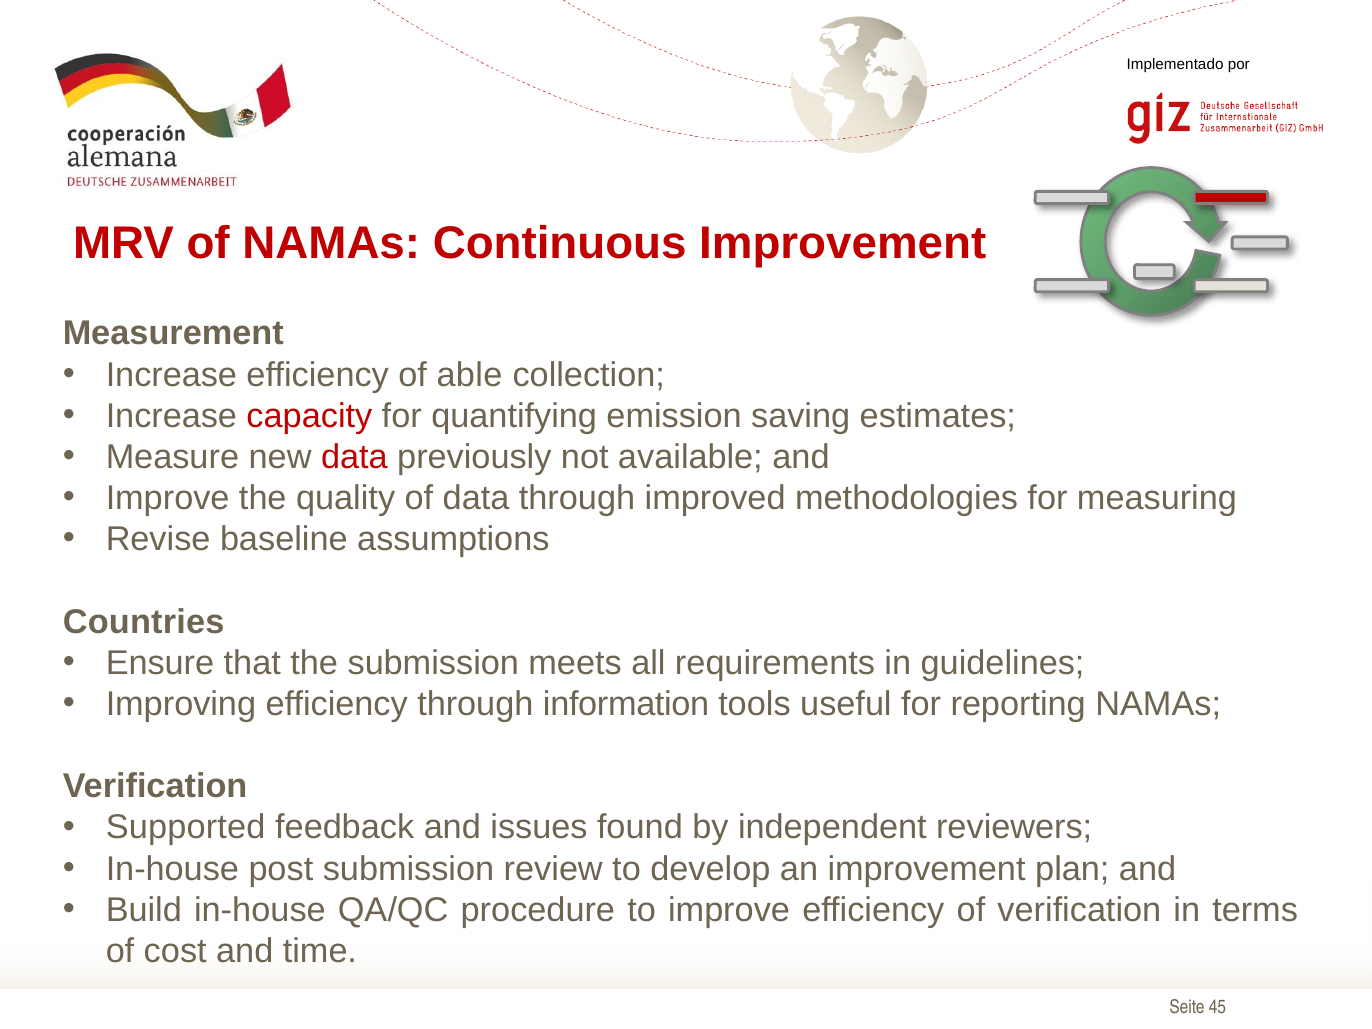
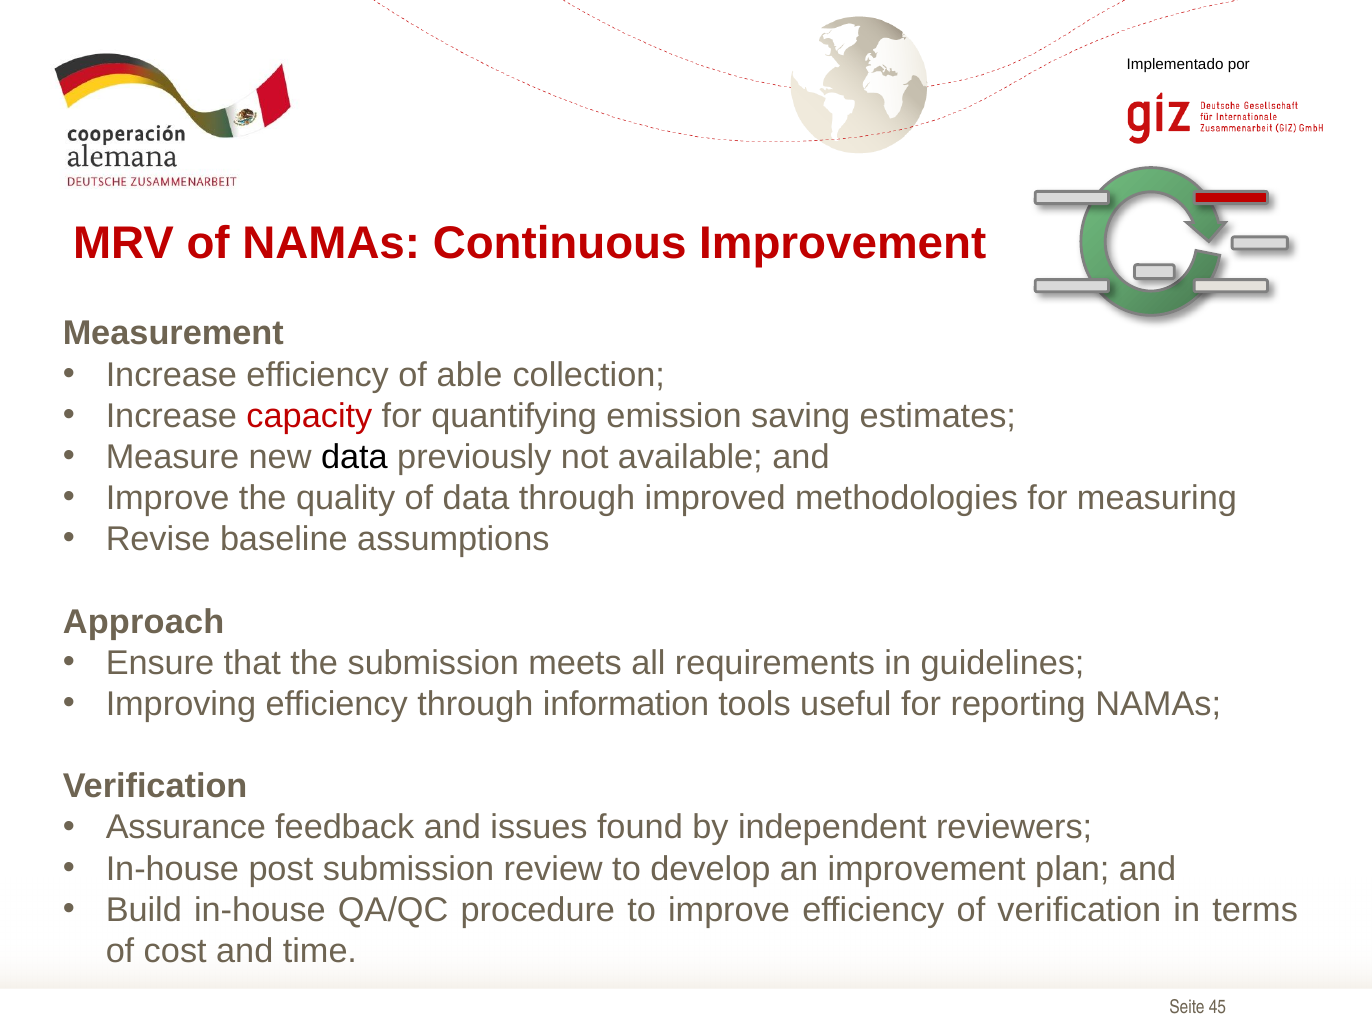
data colour: red -> black (354, 457)
Countries: Countries -> Approach (144, 622)
Supported: Supported -> Assurance (186, 828)
